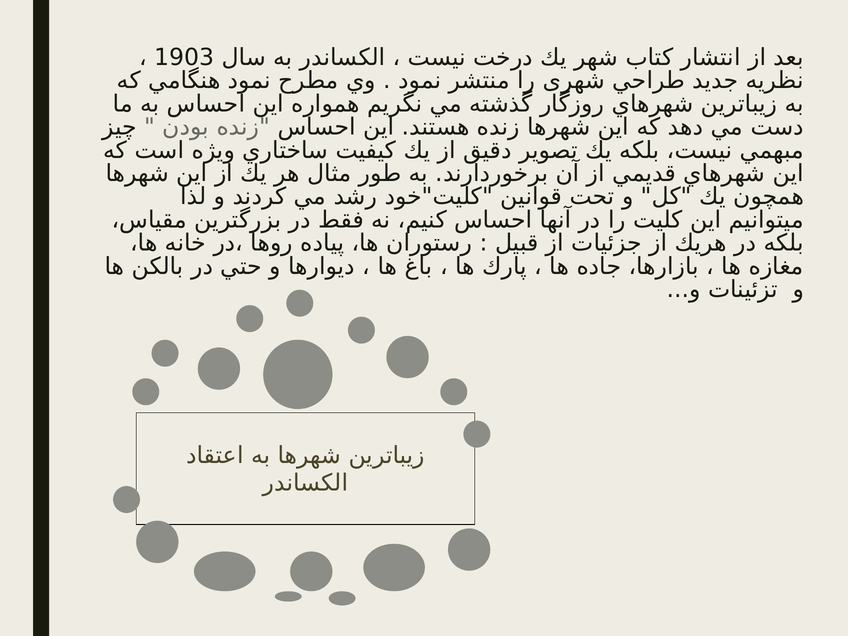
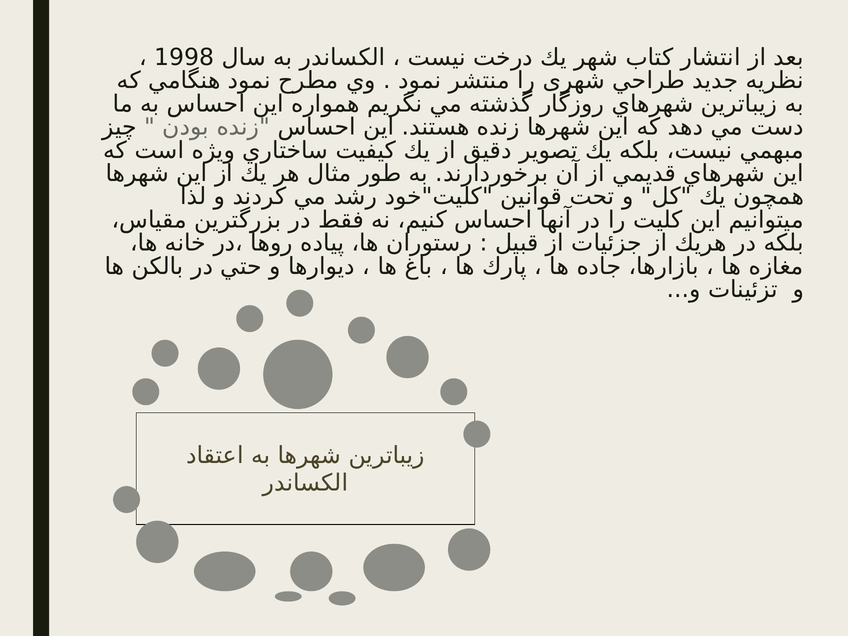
1903: 1903 -> 1998 (184, 57)
